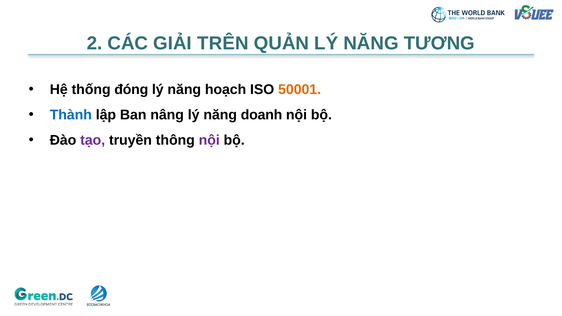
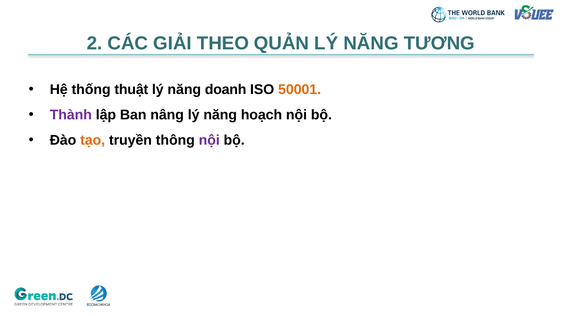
TRÊN: TRÊN -> THEO (223, 43)
đóng: đóng -> thuật (131, 90)
hoạch: hoạch -> doanh (226, 90)
Thành colour: blue -> purple (71, 115)
doanh: doanh -> hoạch (261, 115)
tạo colour: purple -> orange (93, 140)
